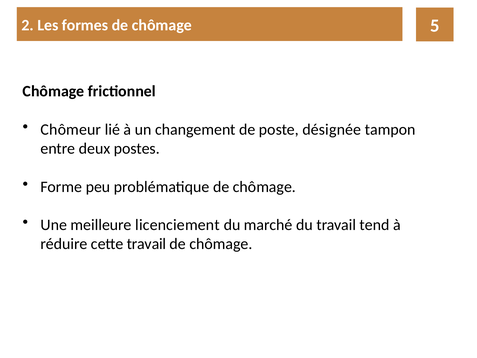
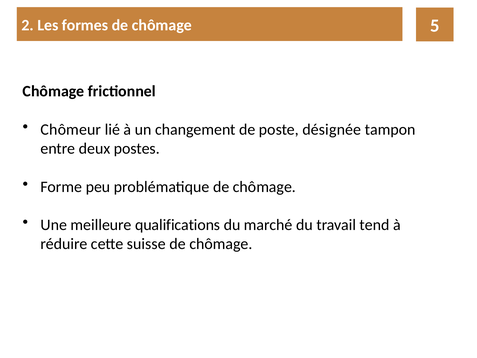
licenciement: licenciement -> qualifications (178, 225)
cette travail: travail -> suisse (146, 244)
